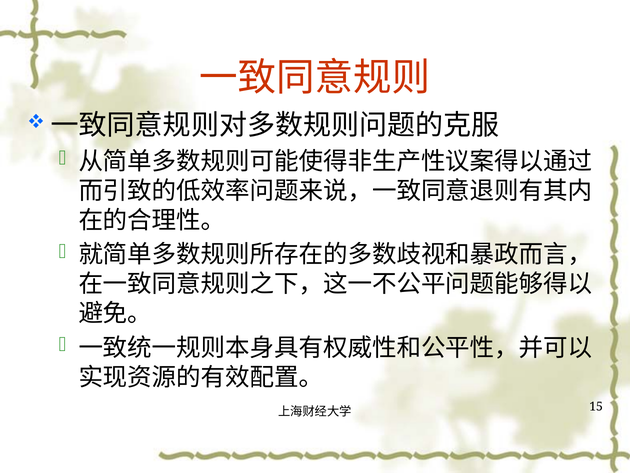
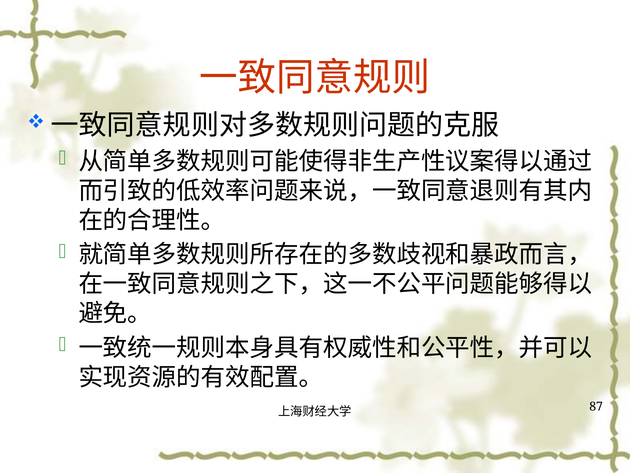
15: 15 -> 87 (596, 406)
